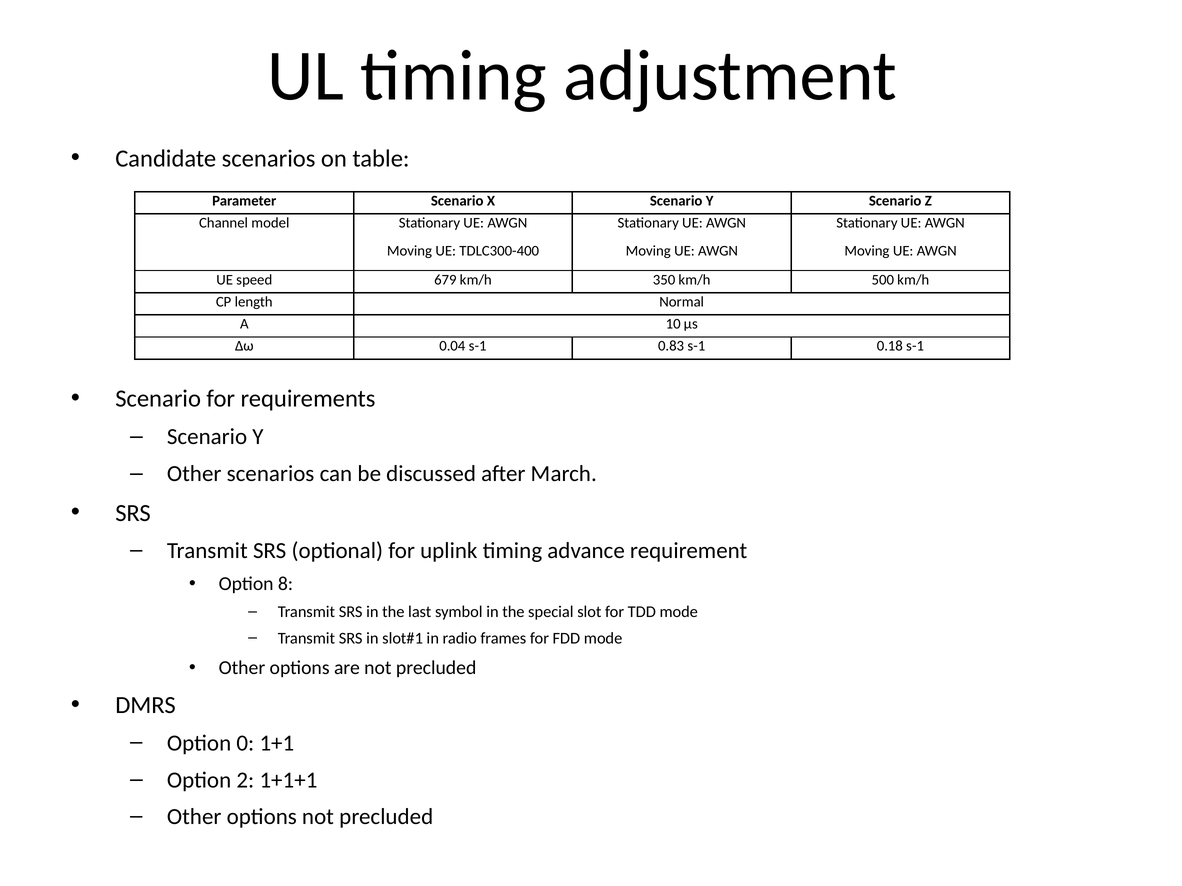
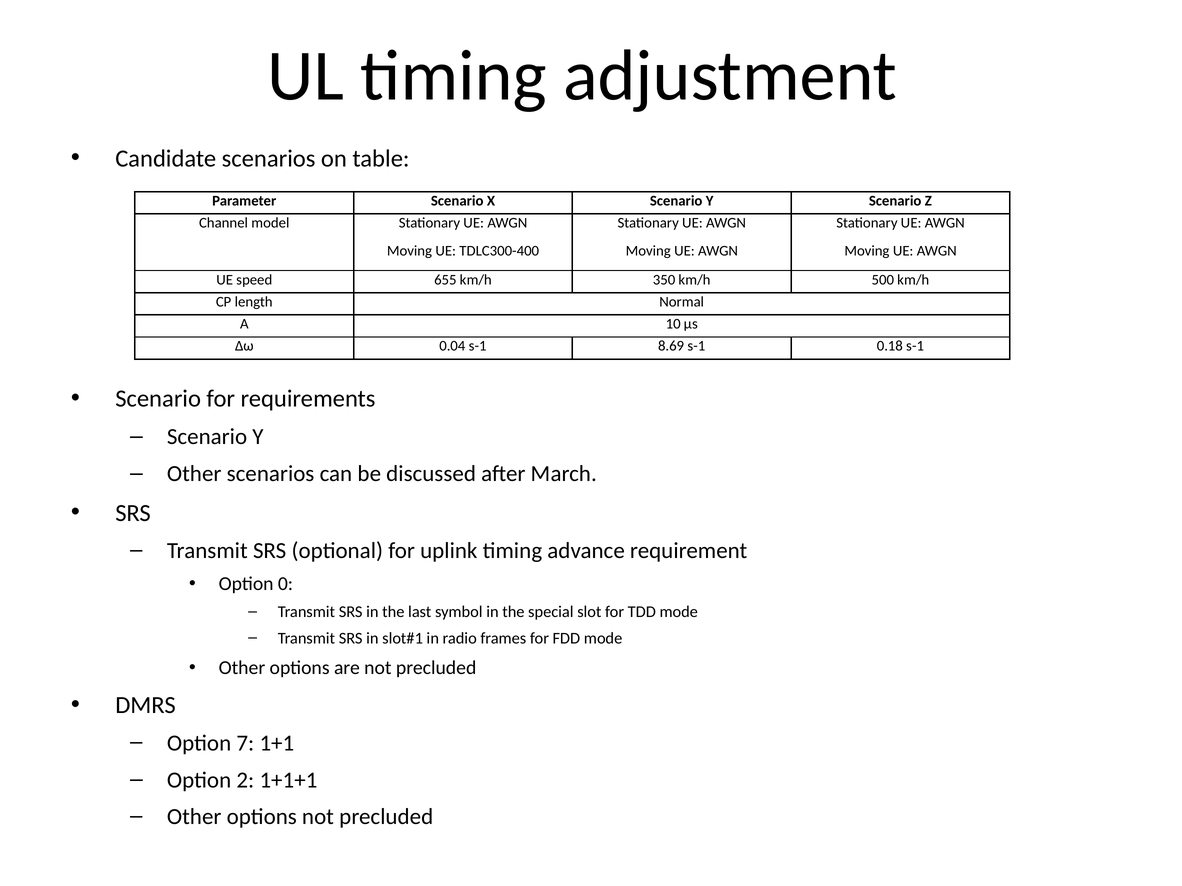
679: 679 -> 655 (445, 280)
0.83: 0.83 -> 8.69 (671, 346)
8: 8 -> 0 (286, 584)
0: 0 -> 7 (245, 743)
